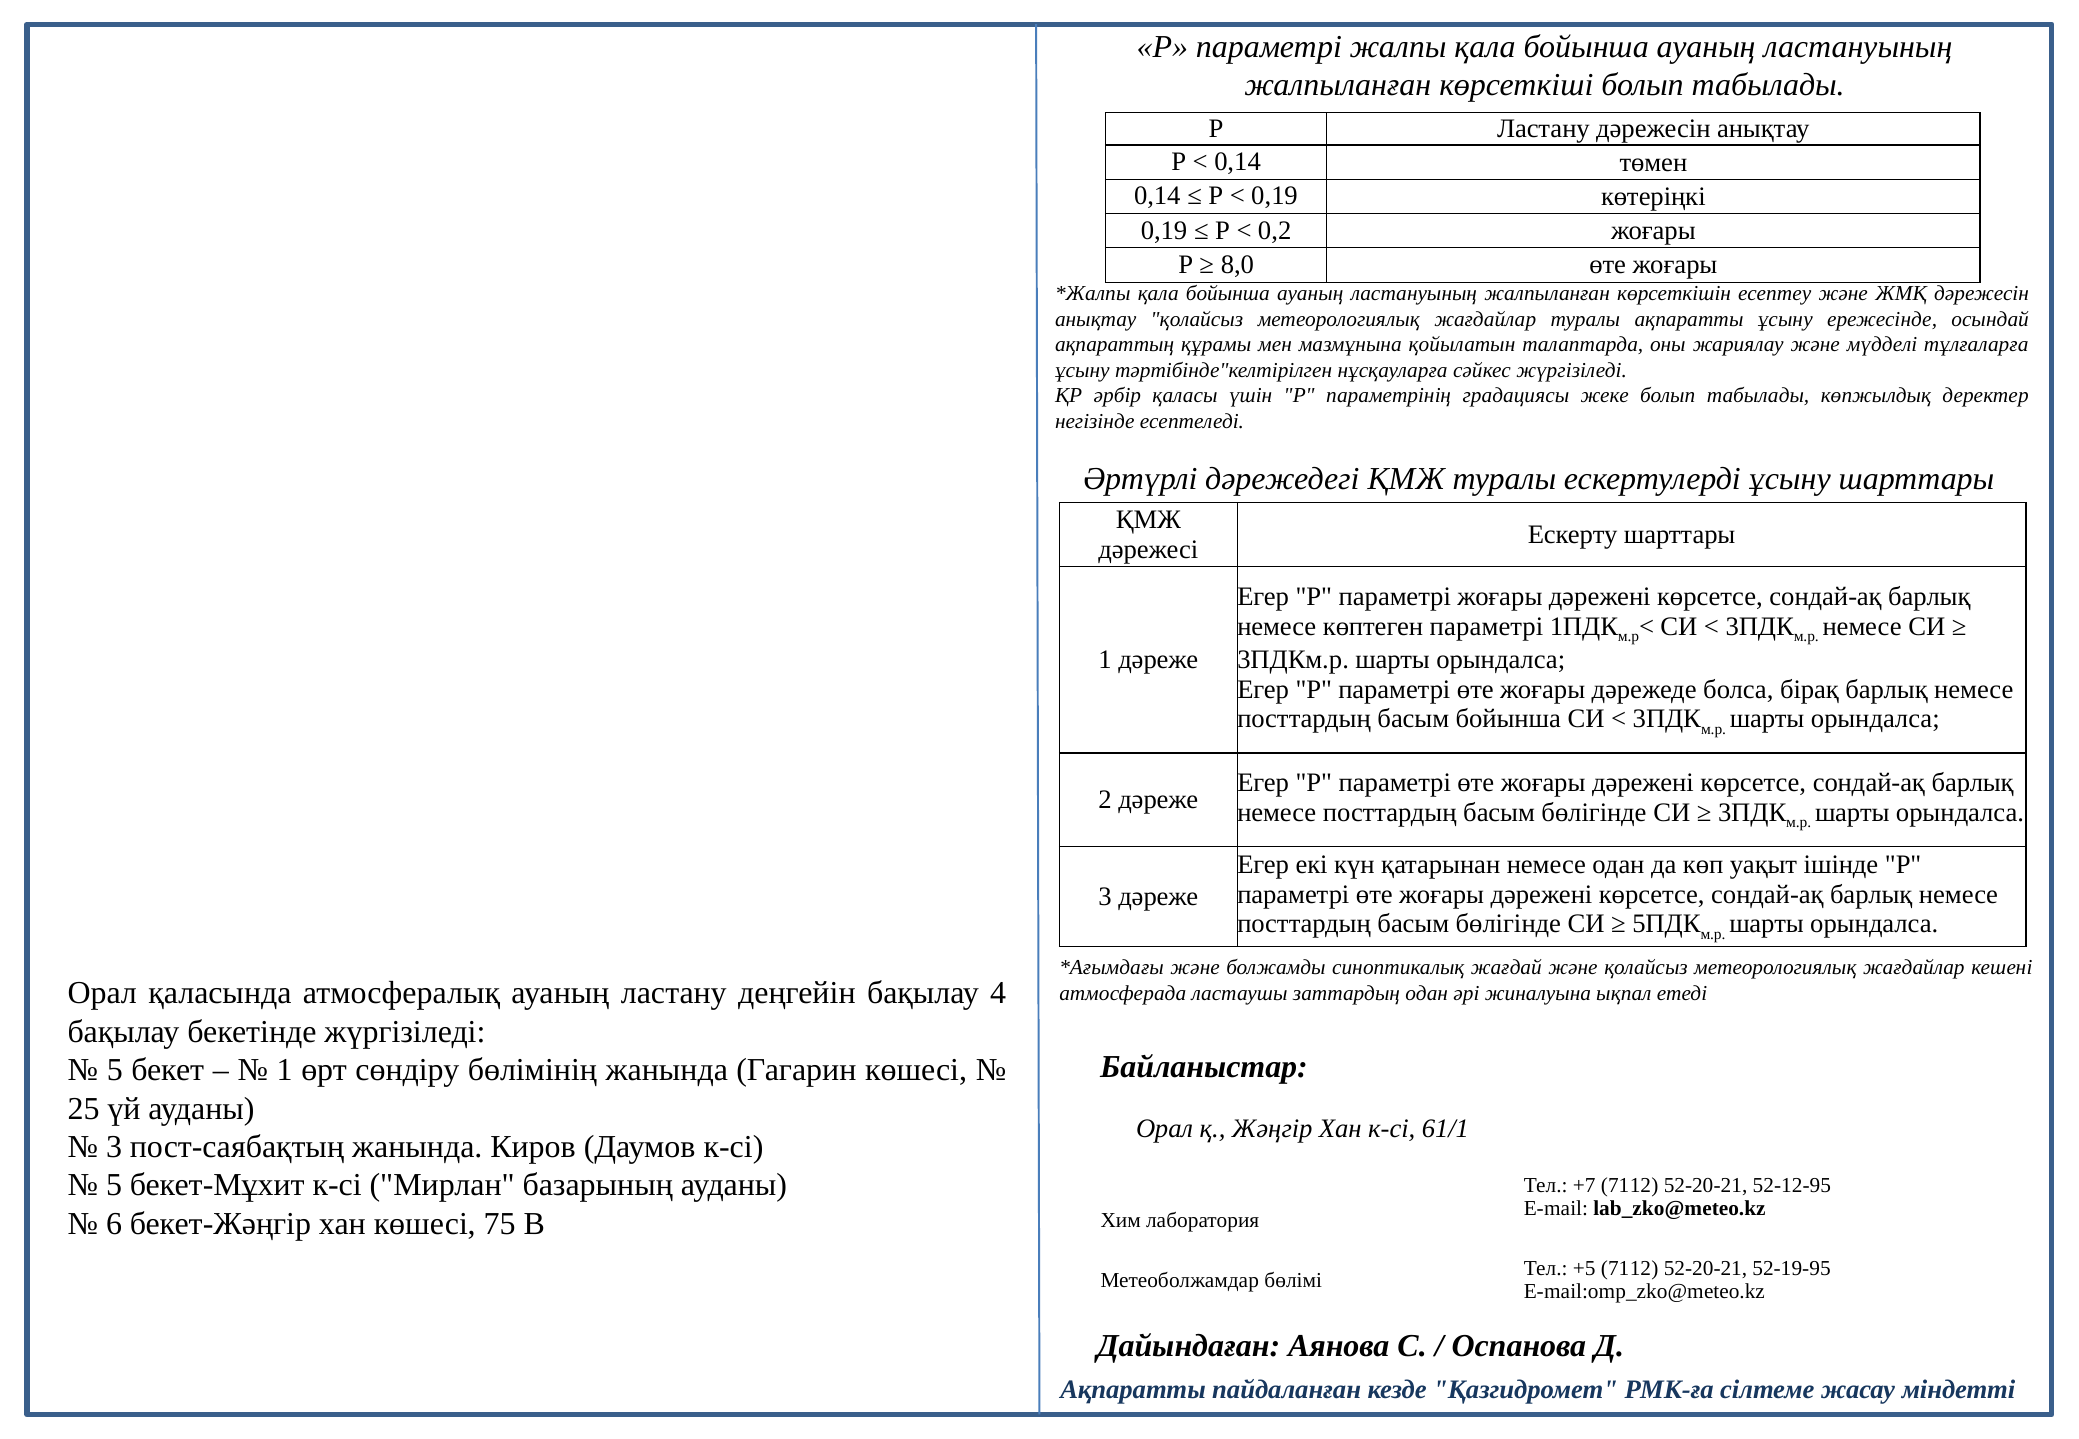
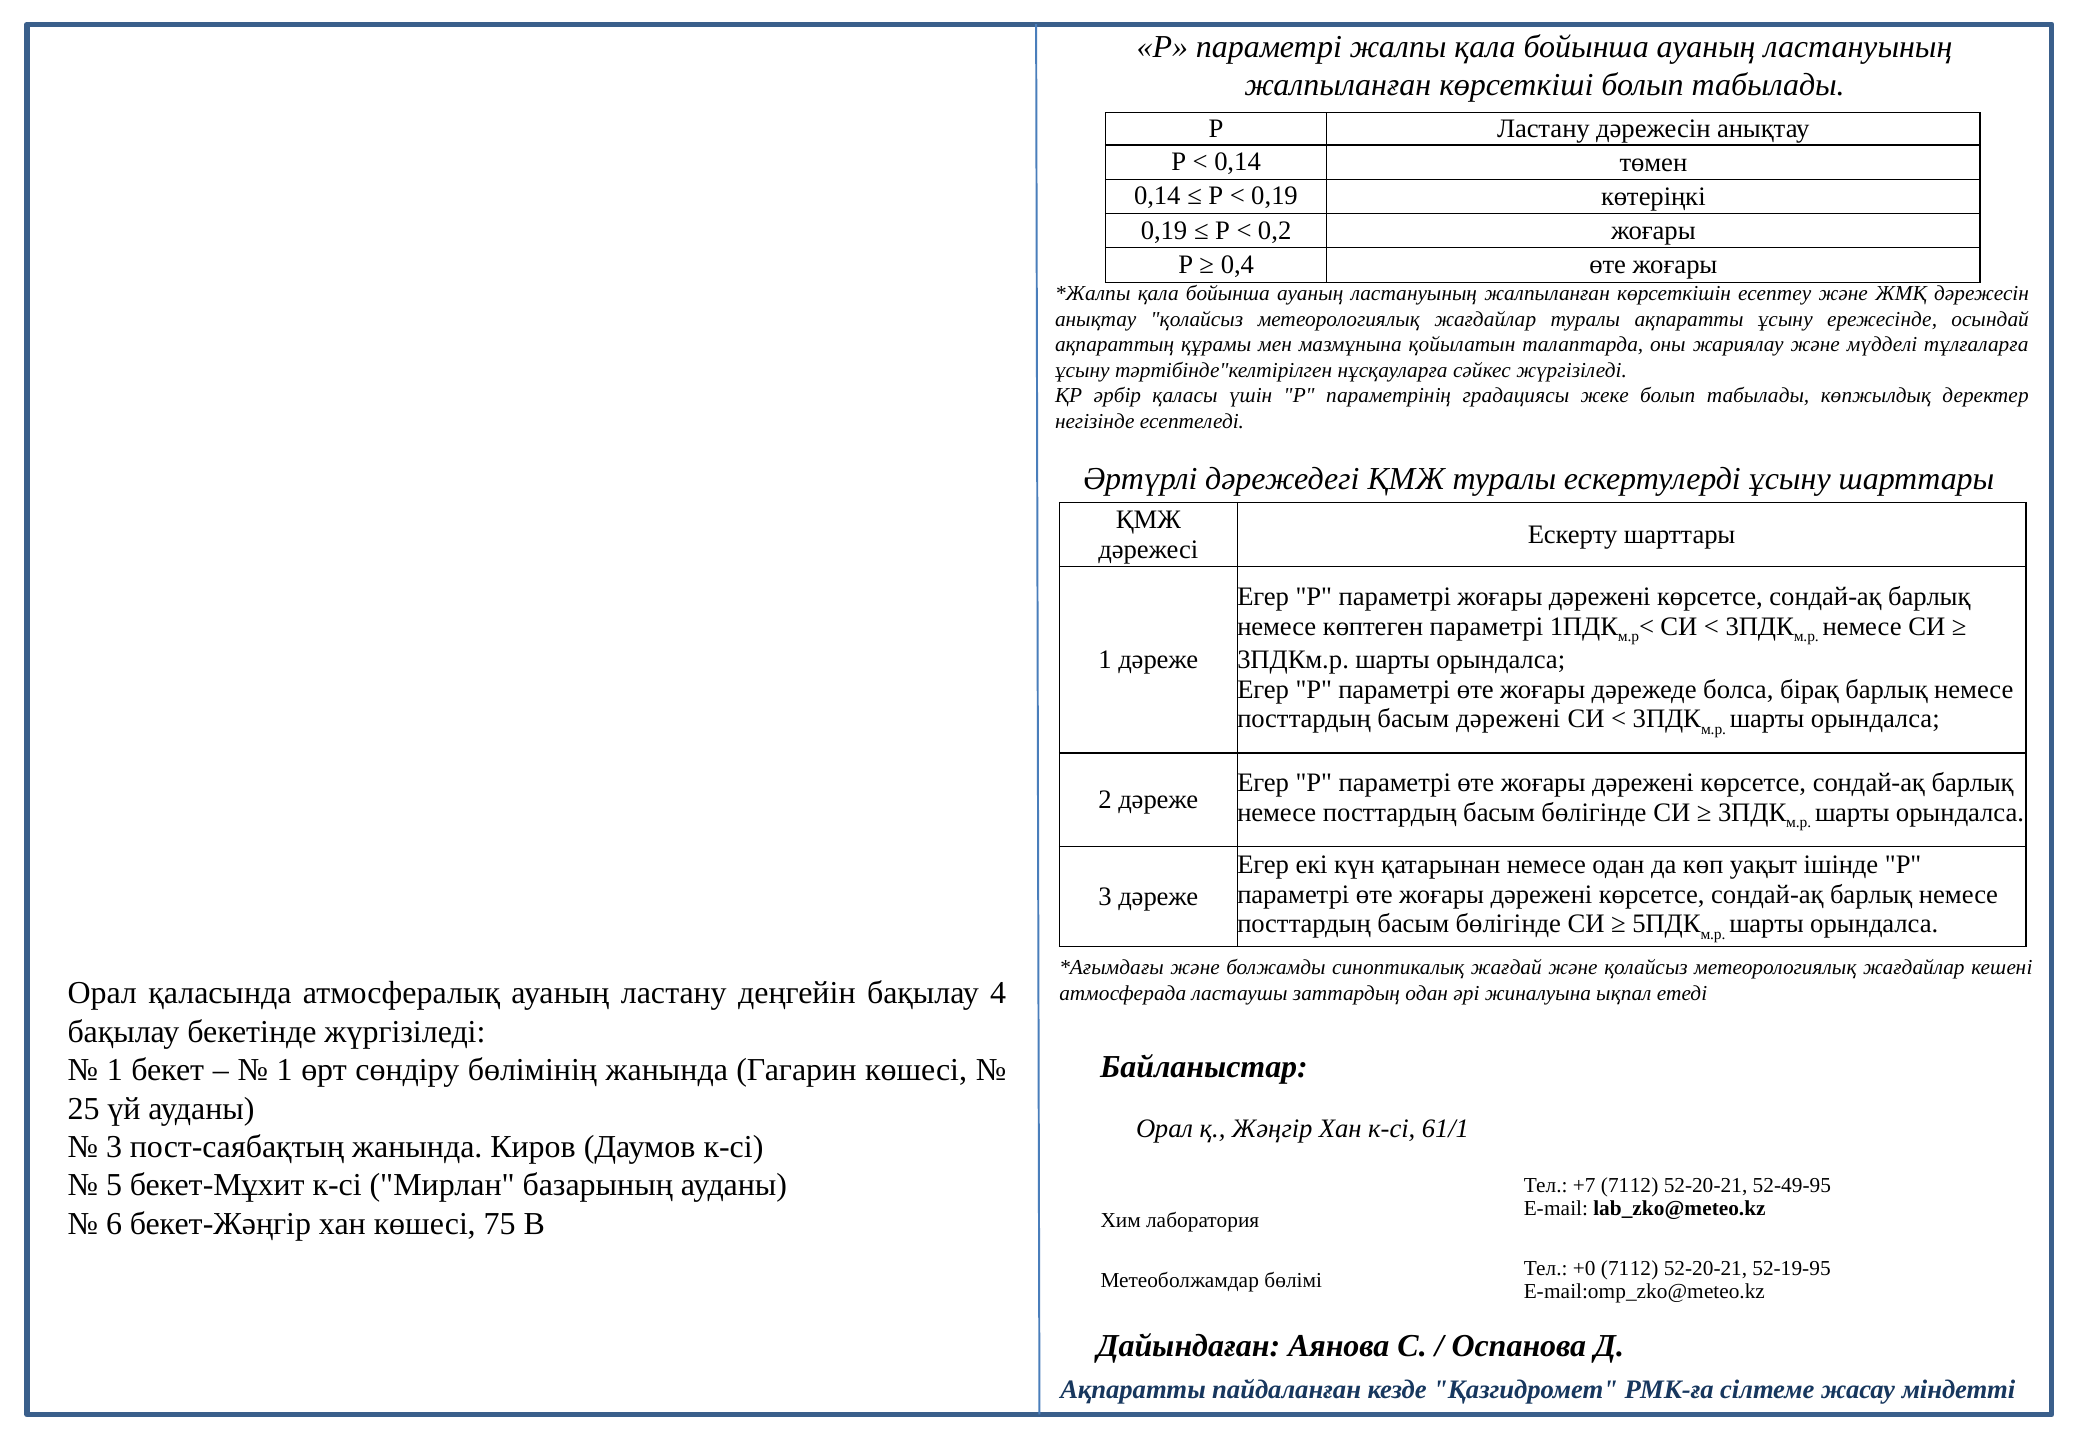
8,0: 8,0 -> 0,4 (1237, 265)
басым бойынша: бойынша -> дәрежені (1508, 719)
5: 5 -> 1 (115, 1070)
52-12-95: 52-12-95 -> 52-49-95 (1792, 1185)
+5: +5 -> +0 (1584, 1269)
